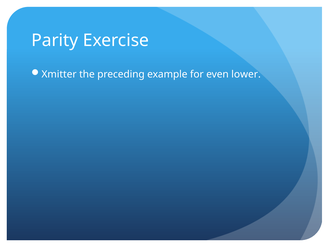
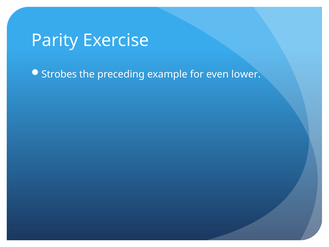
Xmitter: Xmitter -> Strobes (59, 74)
